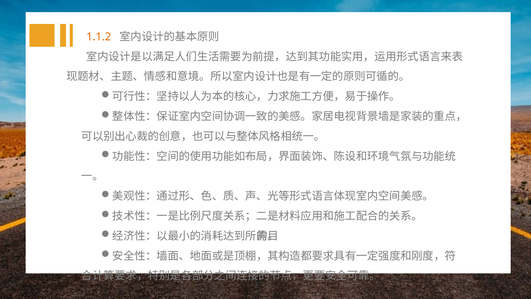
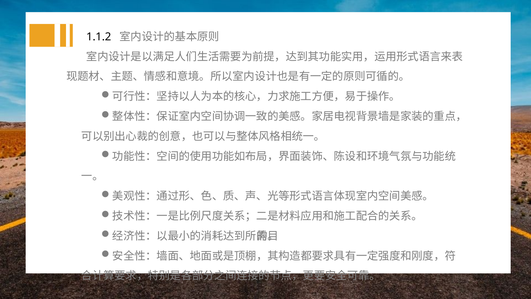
1.1.2 colour: orange -> black (99, 37)
